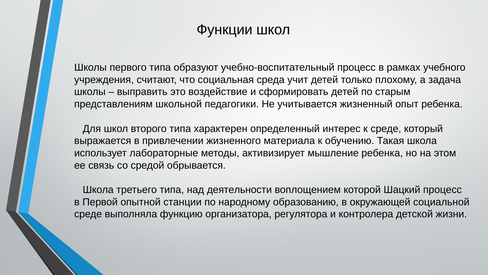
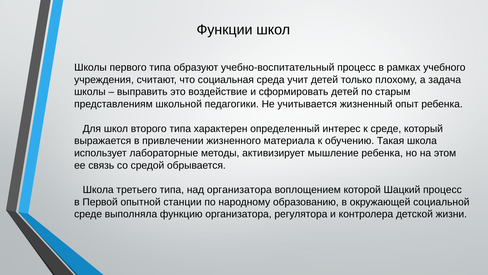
над деятельности: деятельности -> организатора (239, 189)
